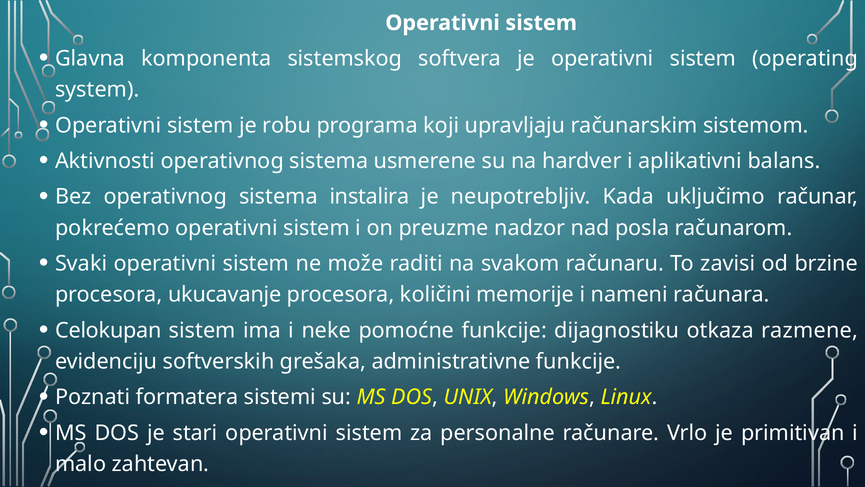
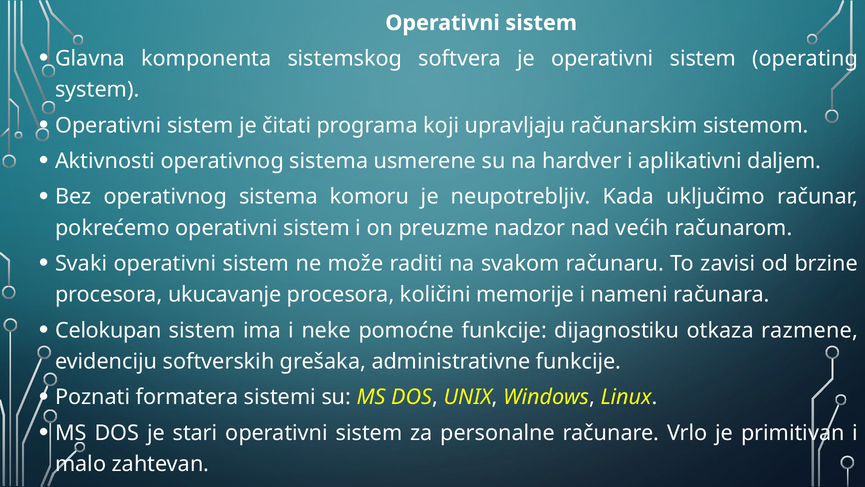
robu: robu -> čitati (287, 125)
balans: balans -> daljem (784, 161)
instalira: instalira -> komoru (369, 197)
posla: posla -> većih (642, 228)
